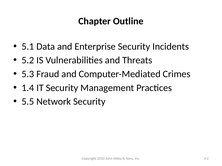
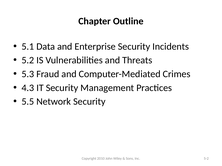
1.4: 1.4 -> 4.3 (28, 88)
